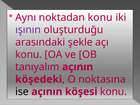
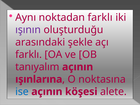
noktadan konu: konu -> farklı (100, 17)
konu: konu -> farklı (29, 55)
köşedeki: köşedeki -> ışınlarına (39, 79)
ise colour: black -> blue (22, 92)
köşesi konu: konu -> alete (113, 92)
